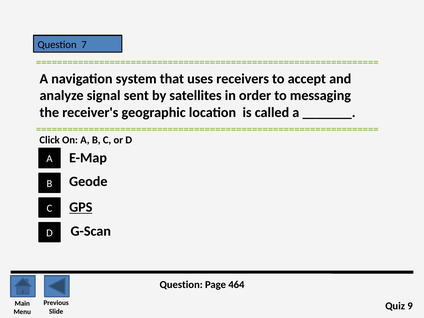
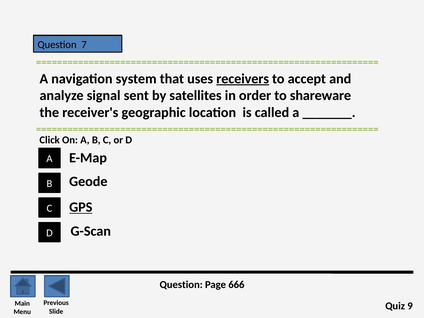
receivers underline: none -> present (243, 79)
messaging: messaging -> shareware (320, 96)
464: 464 -> 666 (236, 285)
